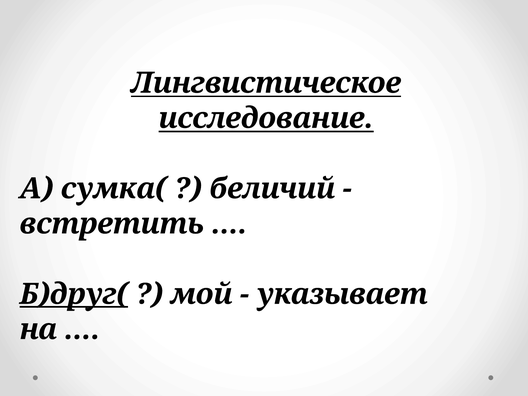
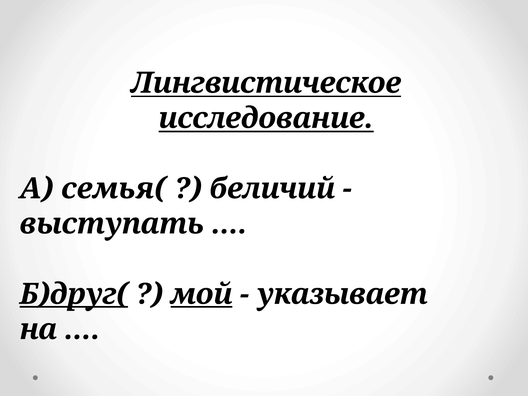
сумка(: сумка( -> семья( (114, 189)
встретить: встретить -> выступать (112, 224)
мой underline: none -> present (202, 294)
